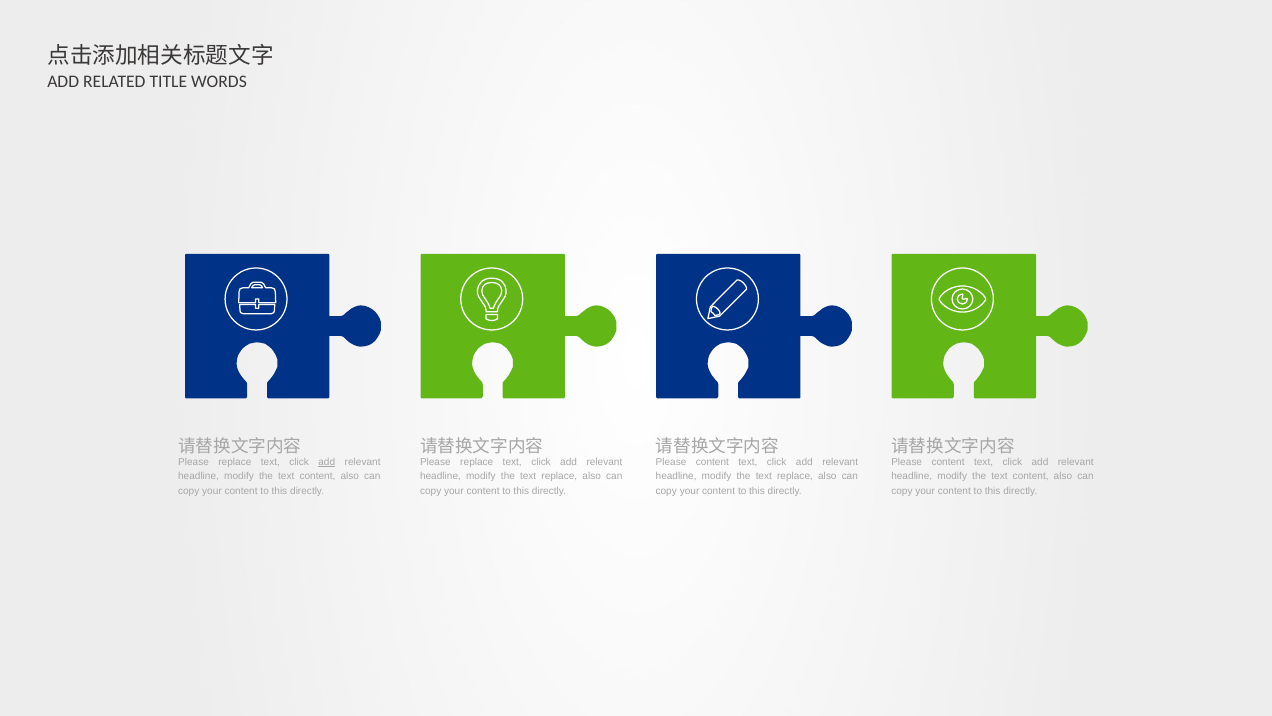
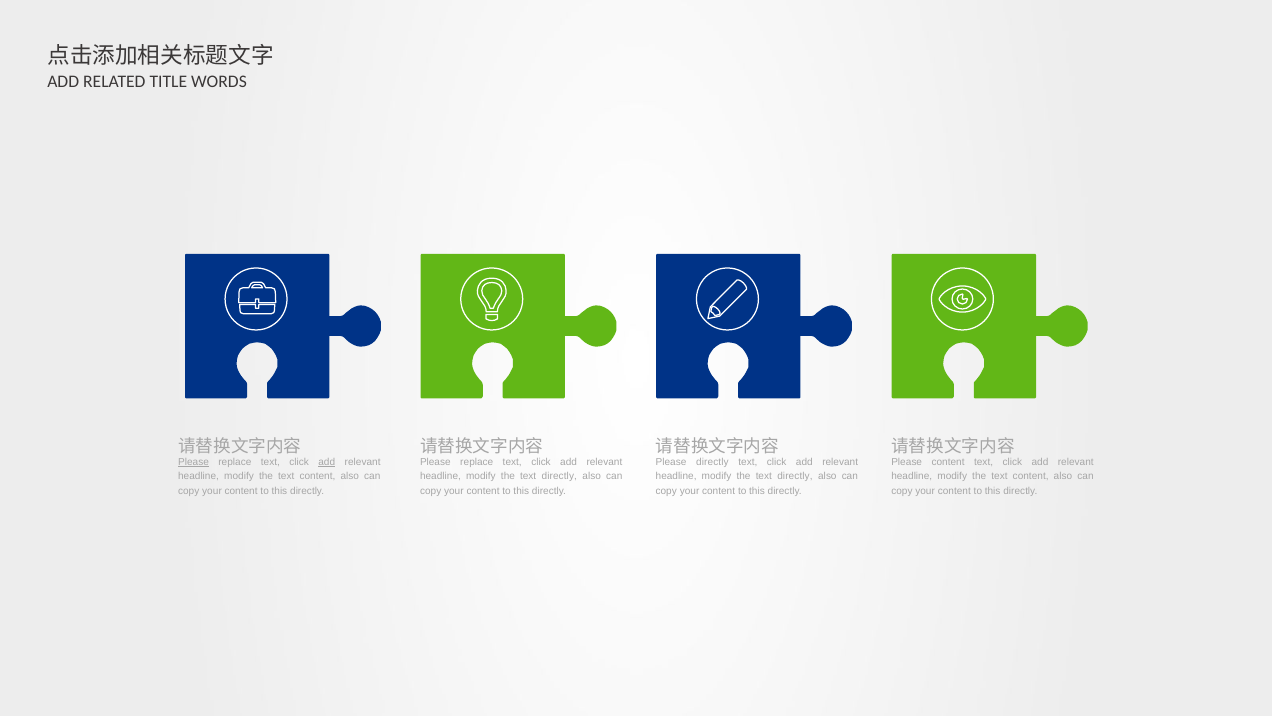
Please underline: none -> present (194, 462)
content: content -> directly (712, 462)
replace: replace -> directly (559, 476)
replace: replace -> directly (795, 476)
